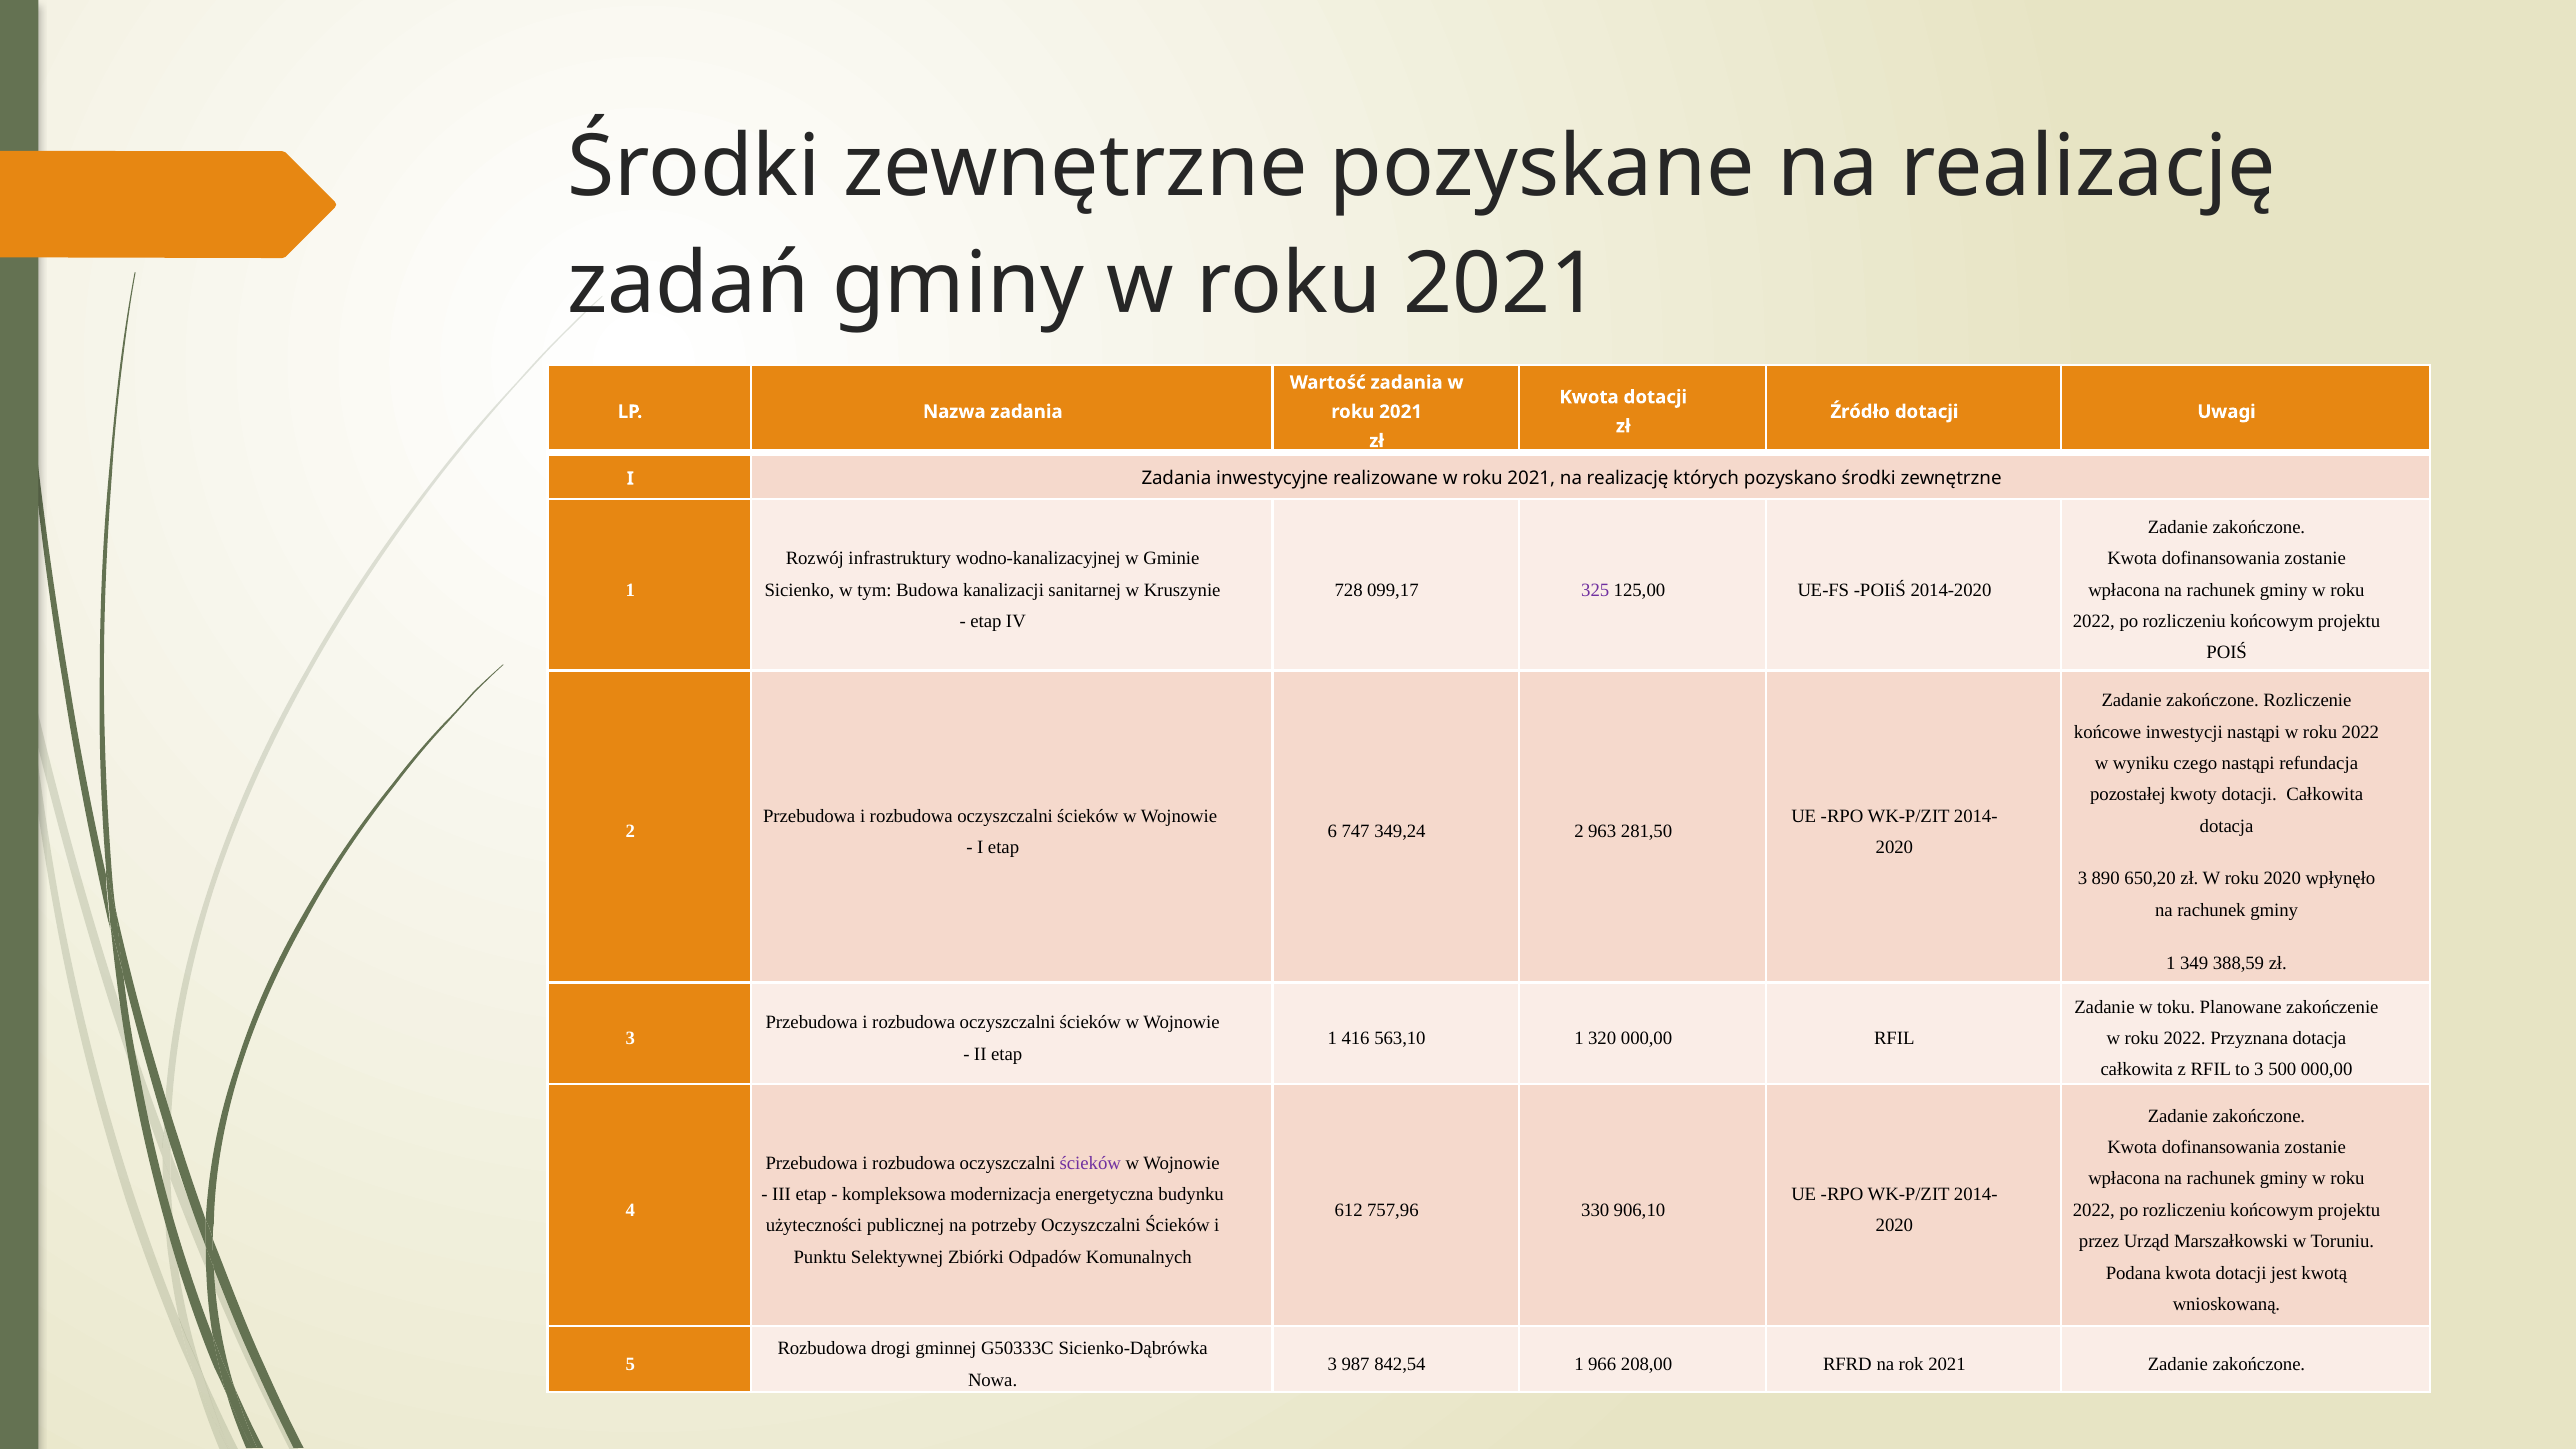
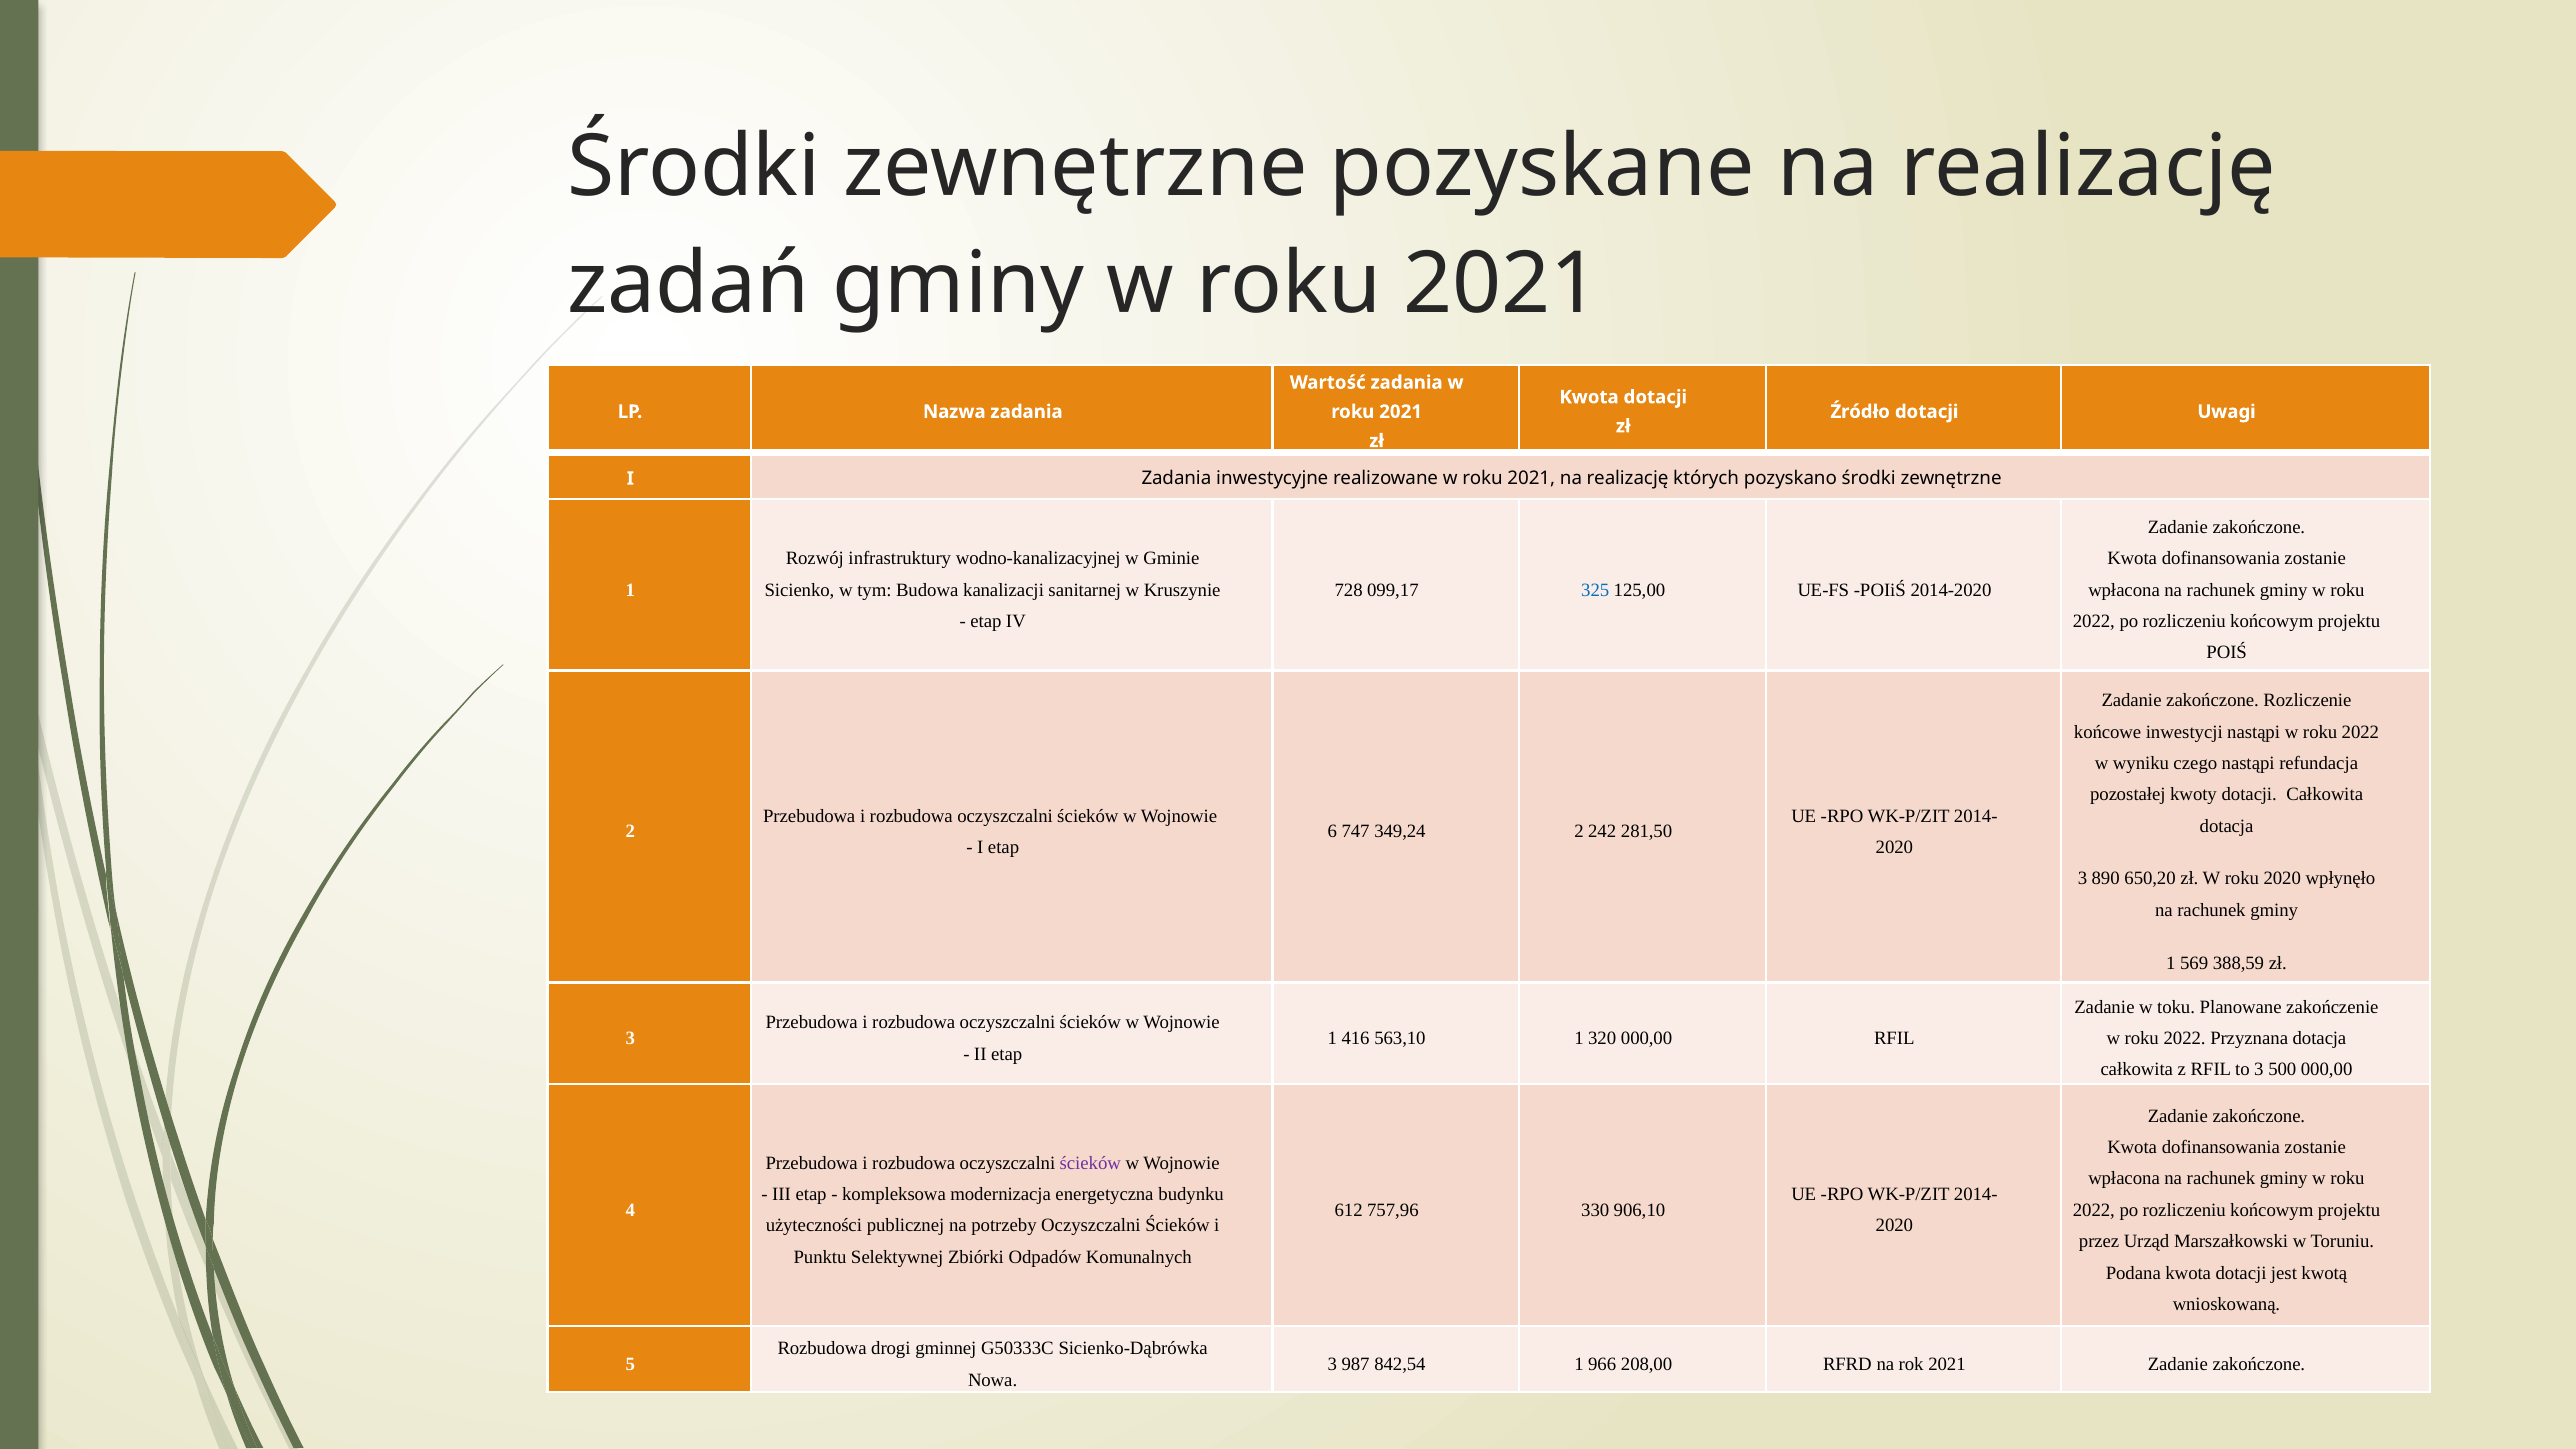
325 colour: purple -> blue (1595, 590)
963: 963 -> 242 (1602, 832)
349: 349 -> 569 (2194, 963)
